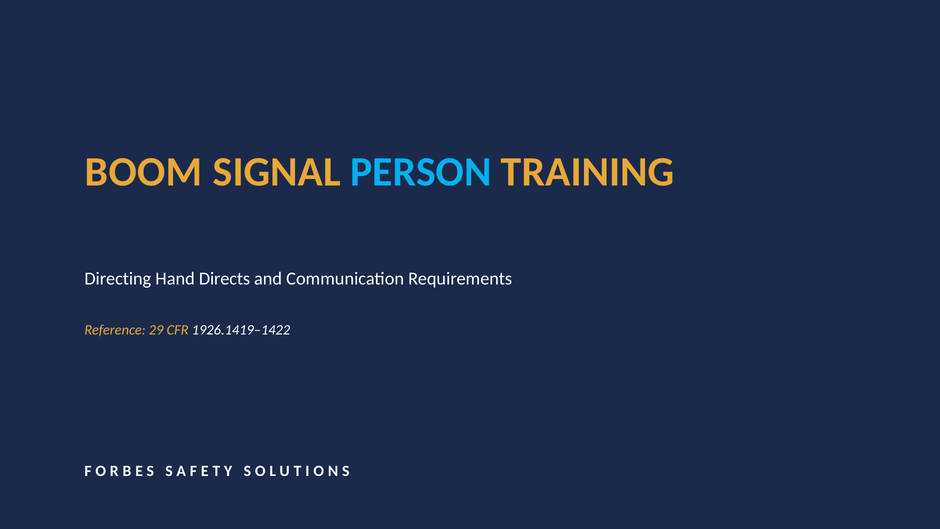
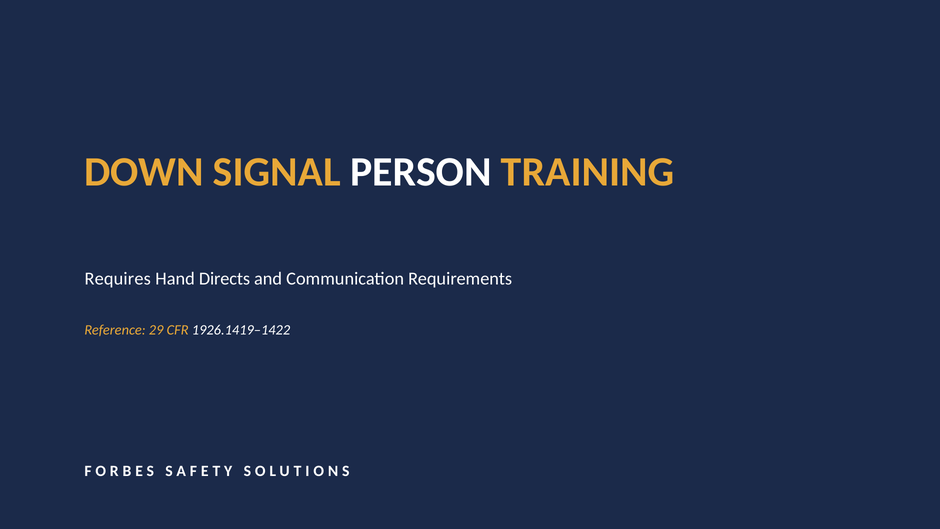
BOOM: BOOM -> DOWN (144, 172)
PERSON colour: light blue -> white (421, 172)
Directing: Directing -> Requires (118, 279)
